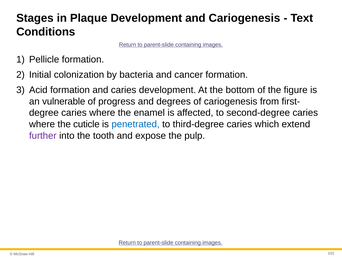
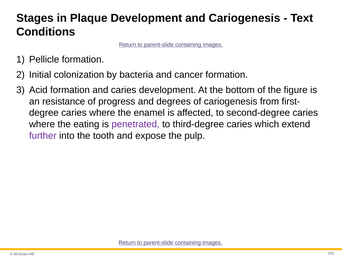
vulnerable: vulnerable -> resistance (64, 101)
cuticle: cuticle -> eating (86, 124)
penetrated colour: blue -> purple (136, 124)
